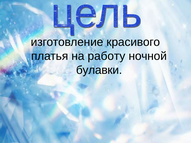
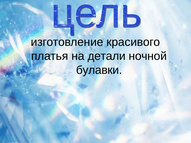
работу: работу -> детали (107, 56)
